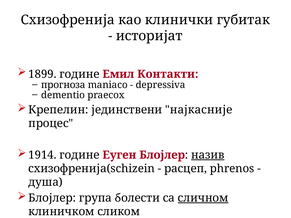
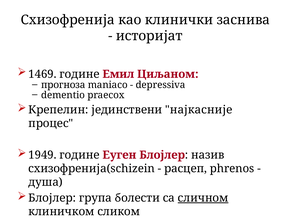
губитак: губитак -> заснива (243, 20)
1899: 1899 -> 1469 (42, 74)
Контакти: Контакти -> Циљаном (168, 74)
1914: 1914 -> 1949 (42, 155)
назив underline: present -> none (208, 155)
